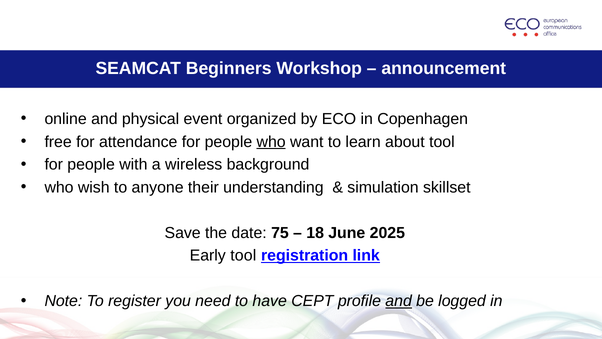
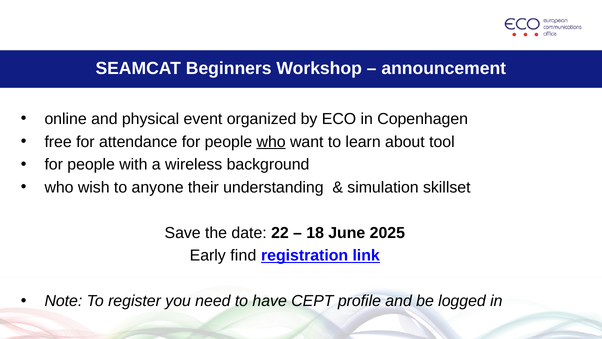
75: 75 -> 22 (280, 233)
Early tool: tool -> find (243, 255)
and underline: present -> none (399, 301)
